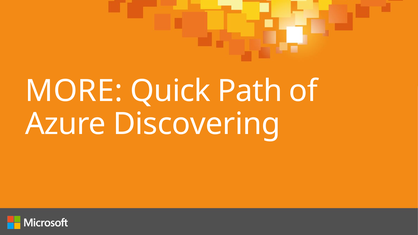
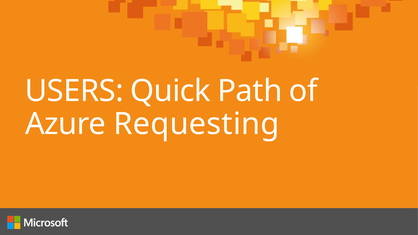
MORE: MORE -> USERS (74, 91)
Discovering: Discovering -> Requesting (196, 124)
